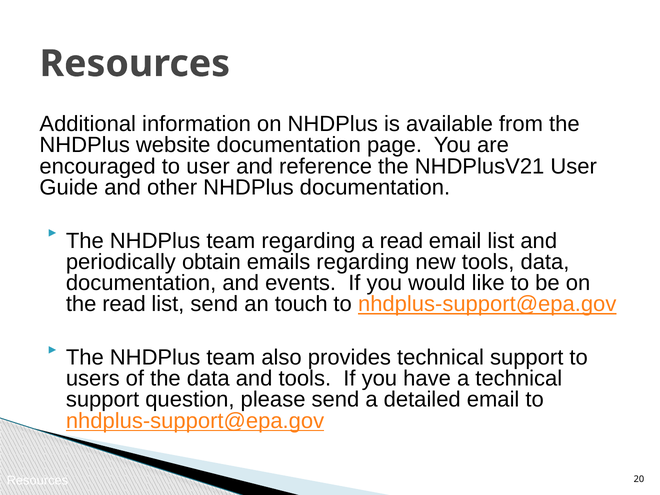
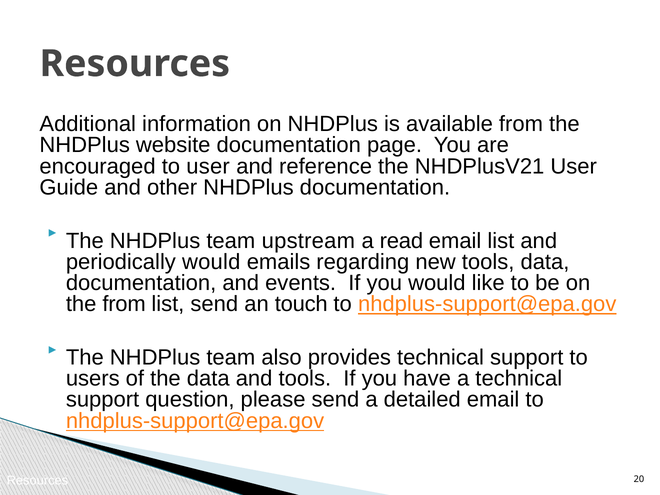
team regarding: regarding -> upstream (308, 241)
periodically obtain: obtain -> would (211, 262)
the read: read -> from (124, 304)
